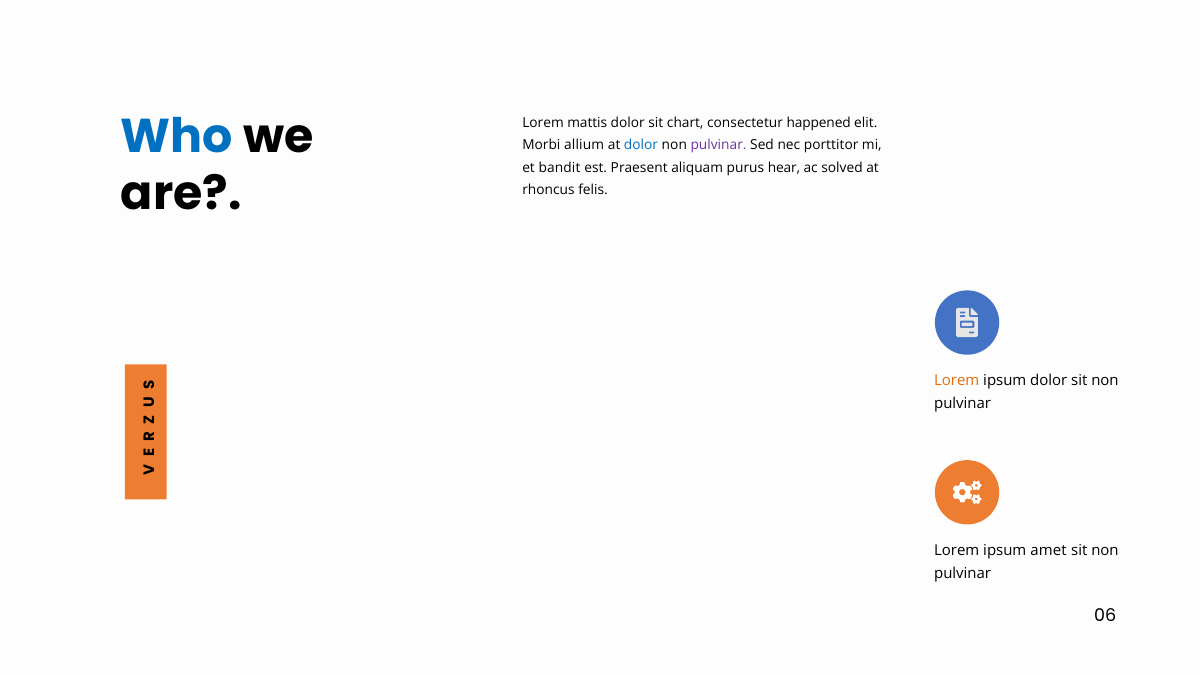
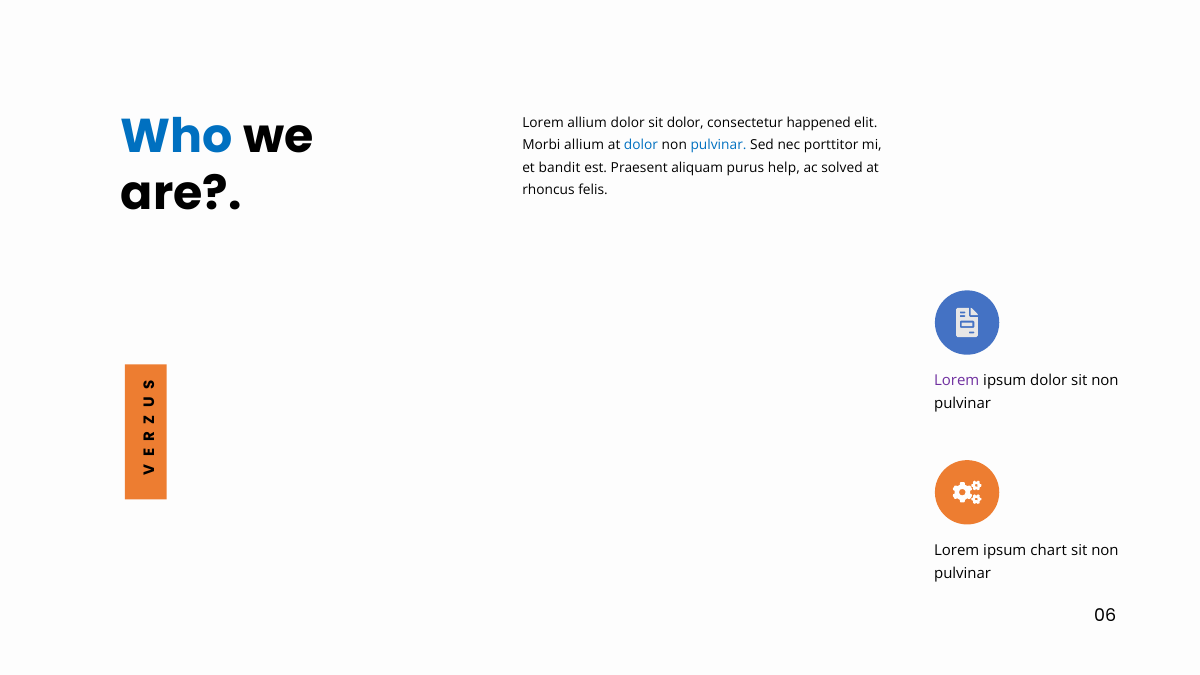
Lorem mattis: mattis -> allium (587, 123)
sit chart: chart -> dolor (685, 123)
pulvinar colour: purple -> blue (719, 145)
hear: hear -> help (784, 168)
Lorem colour: orange -> purple (957, 381)
amet: amet -> chart (1049, 551)
